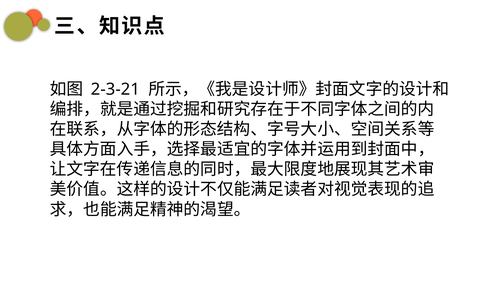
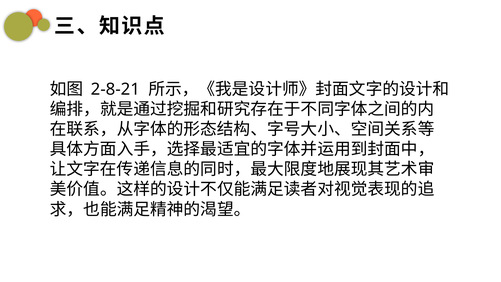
2-3-21: 2-3-21 -> 2-8-21 (115, 89)
